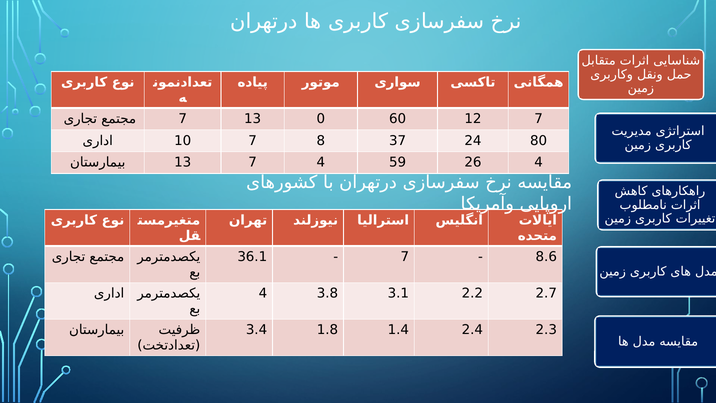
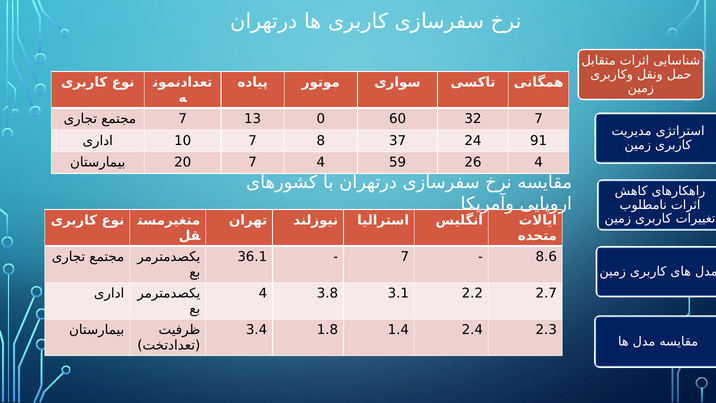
12: 12 -> 32 (473, 119)
80: 80 -> 91 (539, 140)
13: 13 -> 20 (183, 162)
